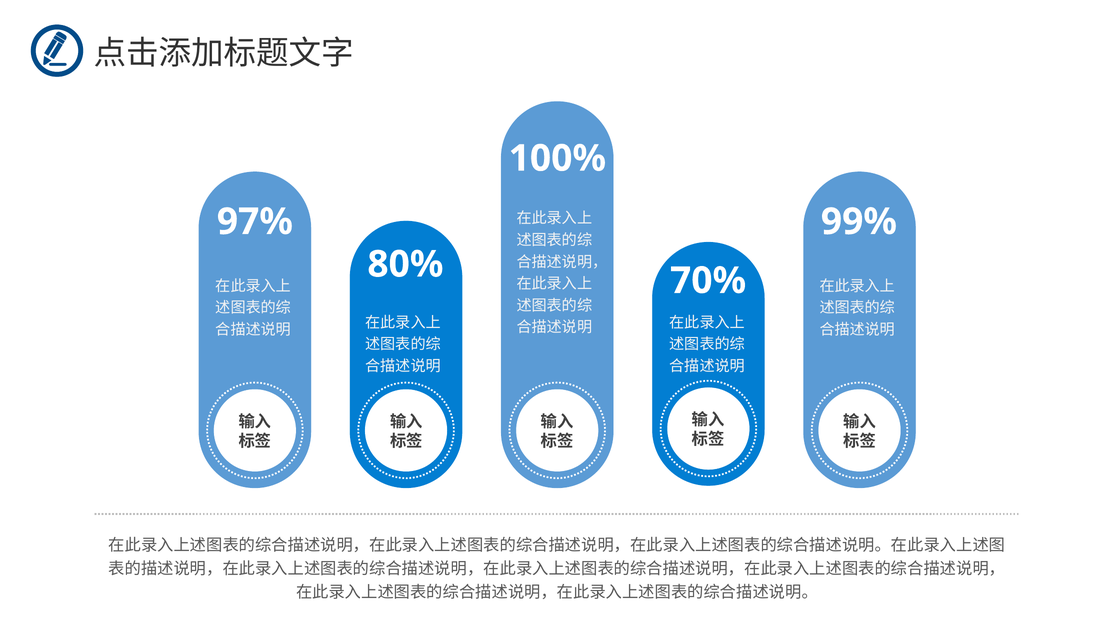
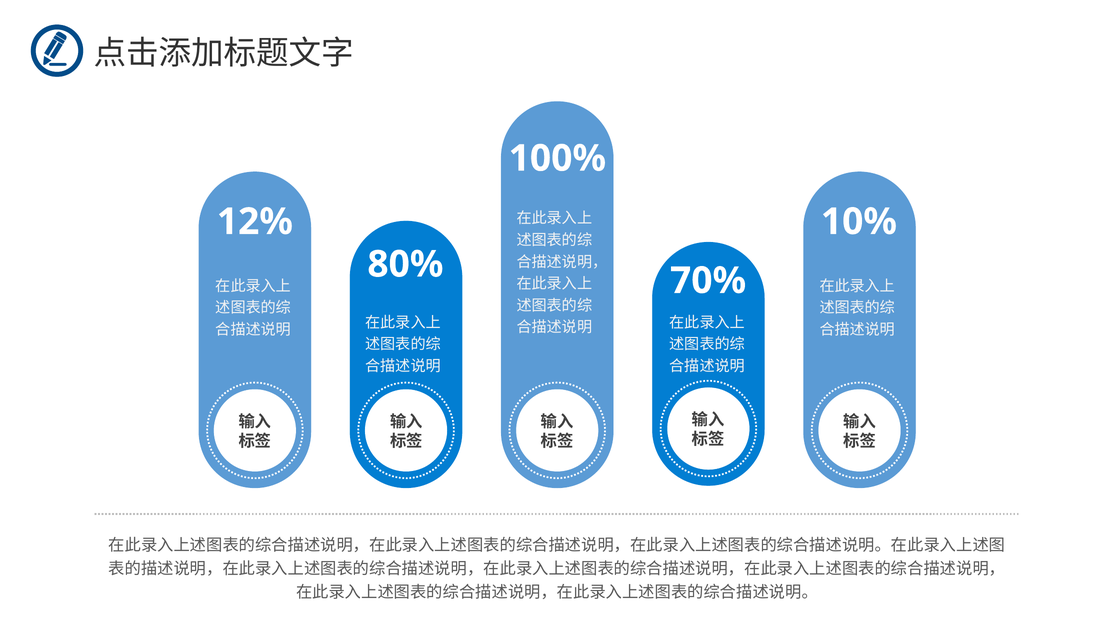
97%: 97% -> 12% (255, 222)
99%: 99% -> 10% (859, 222)
